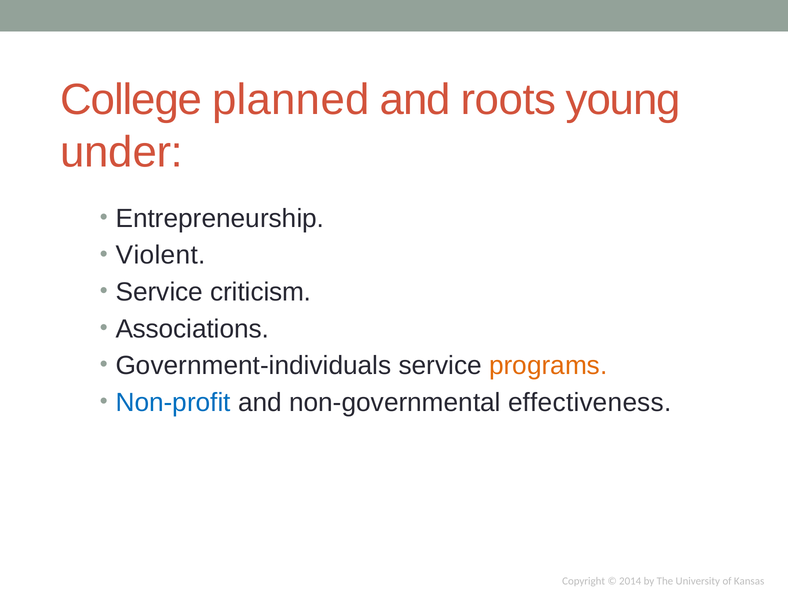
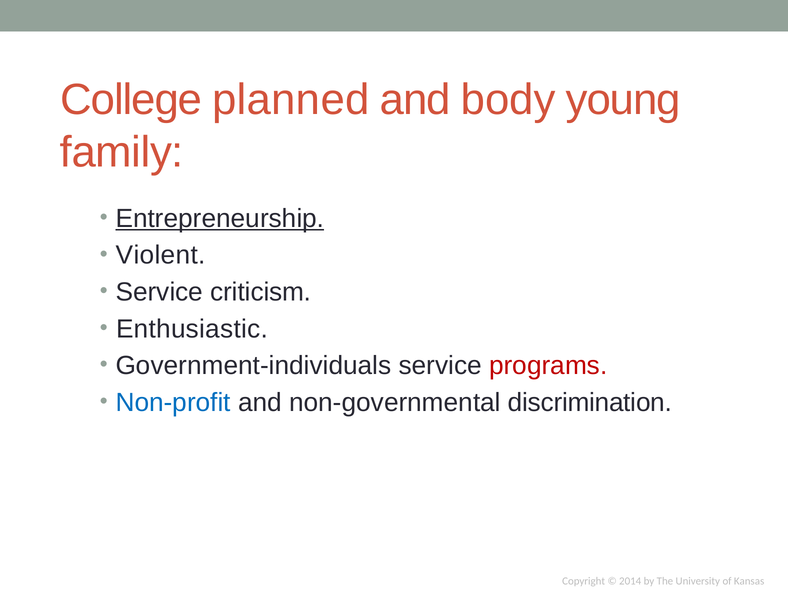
roots: roots -> body (508, 100)
under: under -> family (122, 152)
Entrepreneurship underline: none -> present (220, 219)
Associations: Associations -> Enthusiastic (192, 329)
programs colour: orange -> red (548, 366)
effectiveness: effectiveness -> discrimination (590, 402)
